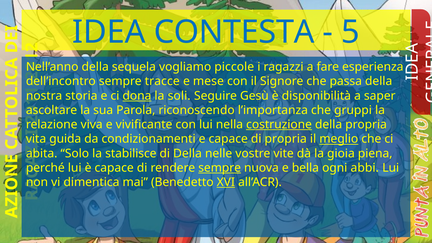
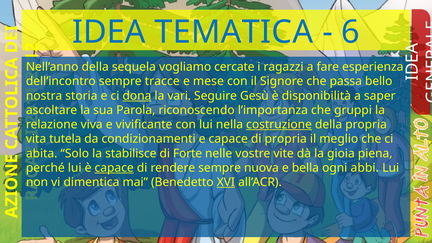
CONTESTA: CONTESTA -> TEMATICA (234, 32)
5: 5 -> 6 (350, 32)
piccole: piccole -> cercate (234, 67)
passa della: della -> bello (379, 81)
soli: soli -> vari (179, 96)
guida: guida -> tutela (65, 139)
meglio underline: present -> none (339, 139)
di Della: Della -> Forte (188, 153)
capace underline: none -> present (114, 168)
sempre underline: present -> none (220, 168)
